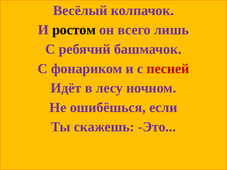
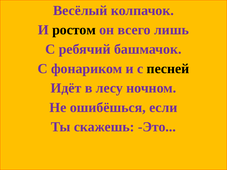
песней colour: red -> black (168, 69)
